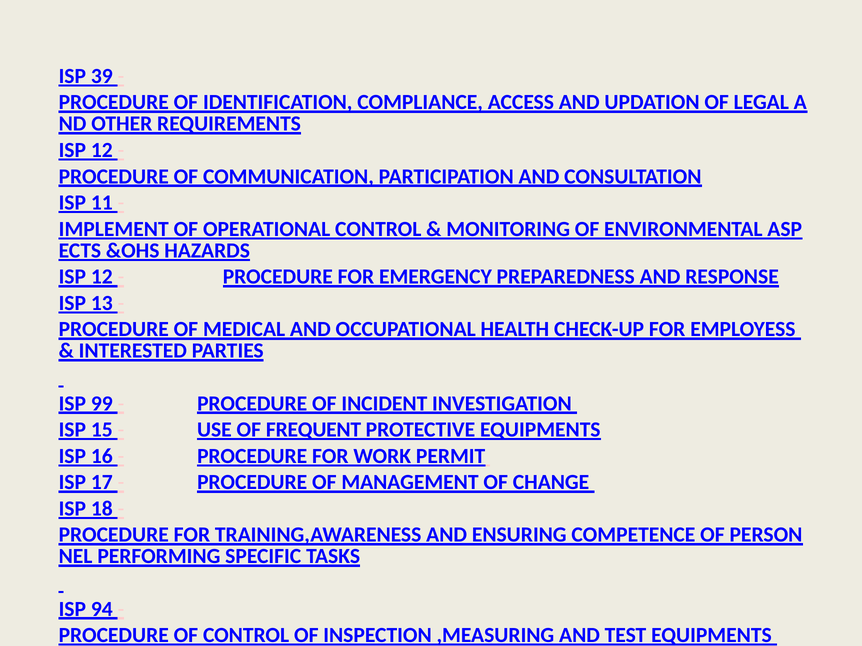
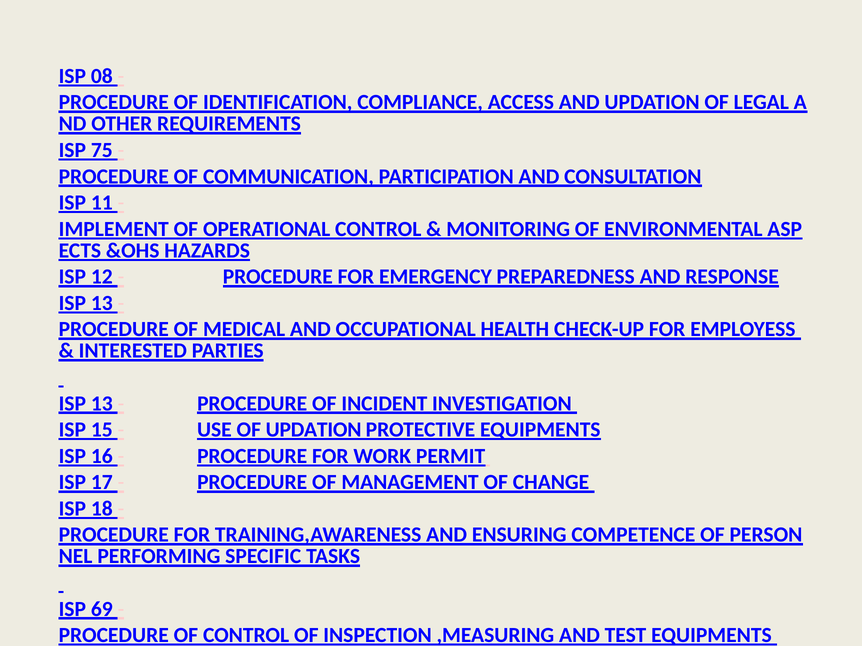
39: 39 -> 08 (102, 76)
12: 12 -> 75 (102, 150)
99: 99 -> 13 (102, 404)
OF FREQUENT: FREQUENT -> UPDATION (314, 430)
94: 94 -> 69 (102, 609)
